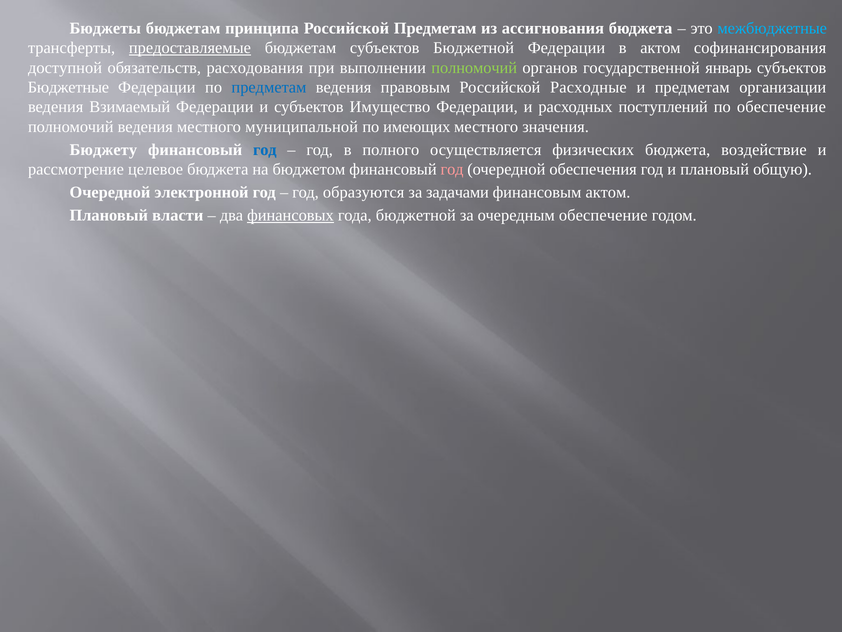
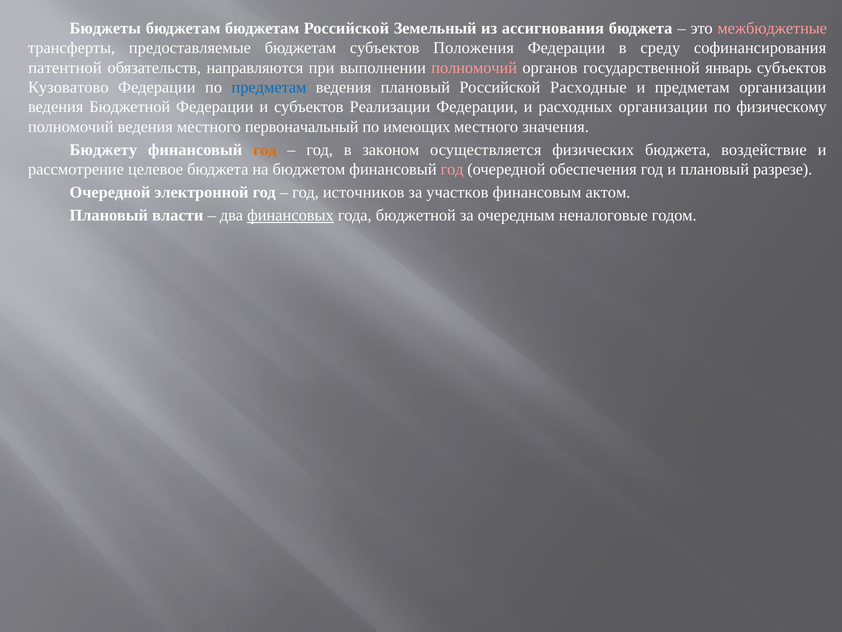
бюджетам принципа: принципа -> бюджетам (262, 28)
Российской Предметам: Предметам -> Земельный (435, 28)
межбюджетные colour: light blue -> pink (772, 28)
предоставляемые underline: present -> none (190, 48)
субъектов Бюджетной: Бюджетной -> Положения (474, 48)
в актом: актом -> среду (660, 48)
доступной: доступной -> патентной (65, 68)
расходования: расходования -> направляются (255, 68)
полномочий colour: light green -> pink (474, 68)
Бюджетные: Бюджетные -> Кузоватово (68, 87)
ведения правовым: правовым -> плановый (415, 87)
ведения Взимаемый: Взимаемый -> Бюджетной (130, 107)
Имущество: Имущество -> Реализации (390, 107)
расходных поступлений: поступлений -> организации (663, 107)
по обеспечение: обеспечение -> физическому (782, 107)
муниципальной: муниципальной -> первоначальный (302, 127)
год colour: blue -> orange (265, 150)
полного: полного -> законом (391, 150)
общую: общую -> разрезе (783, 169)
образуются: образуются -> источников (364, 192)
задачами: задачами -> участков (457, 192)
очередным обеспечение: обеспечение -> неналоговые (603, 215)
